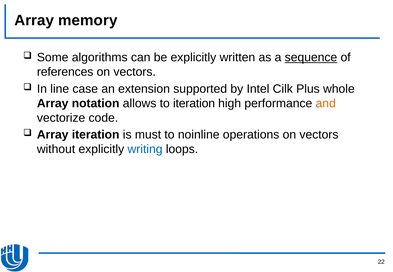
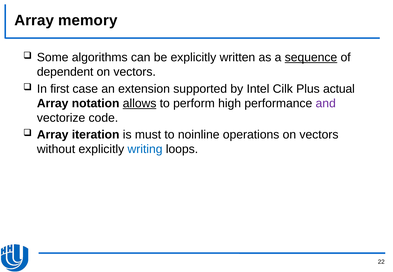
references: references -> dependent (65, 72)
line: line -> first (60, 89)
whole: whole -> actual (339, 89)
allows underline: none -> present (140, 103)
to iteration: iteration -> perform (194, 103)
and colour: orange -> purple (326, 103)
